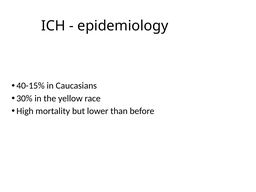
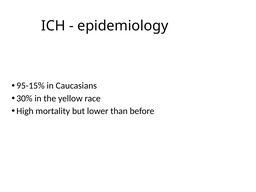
40-15%: 40-15% -> 95-15% (31, 86)
